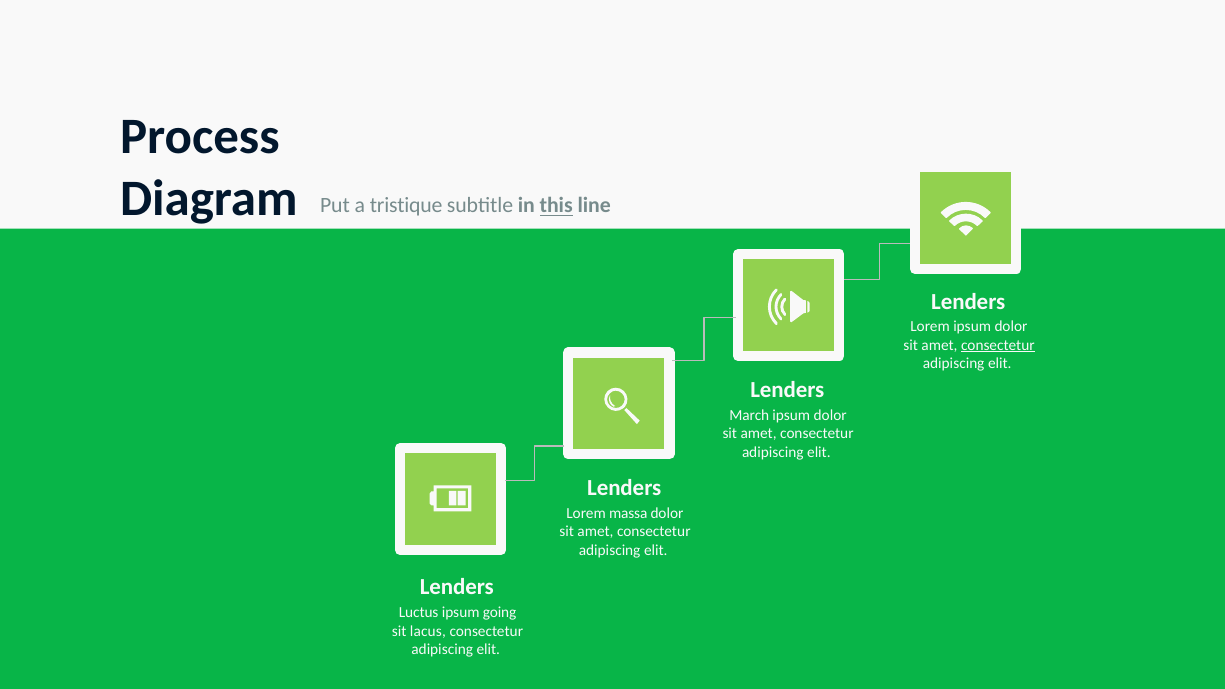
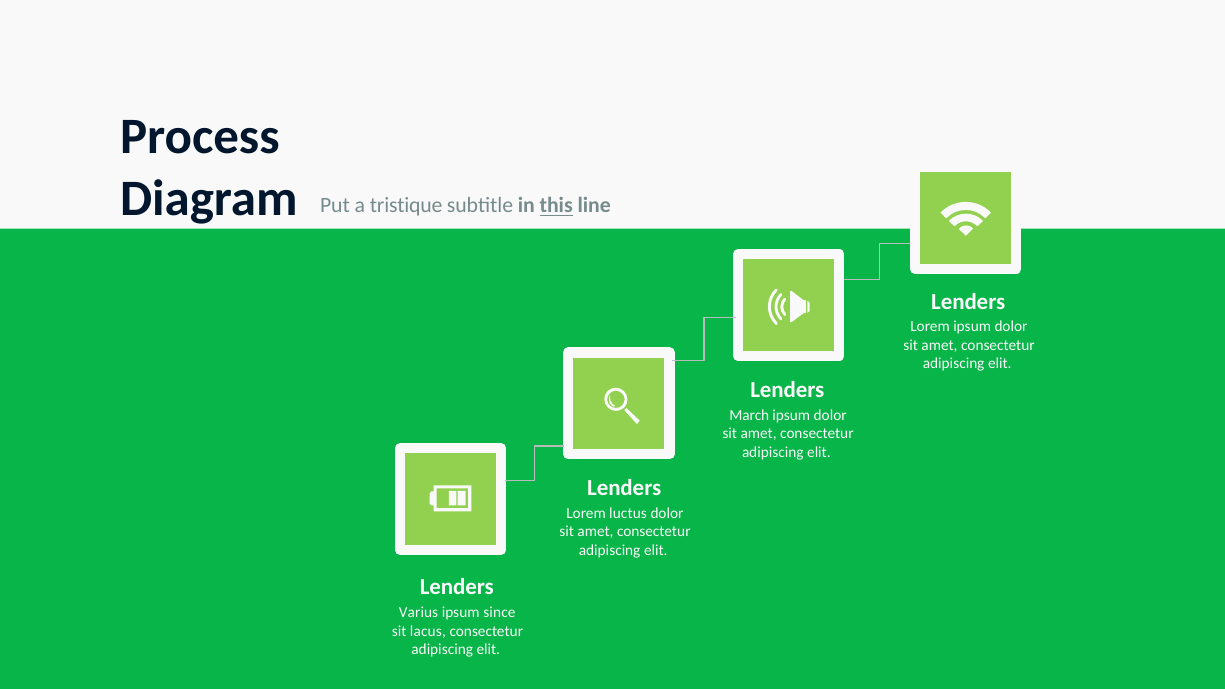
consectetur underline: present -> none (998, 345)
massa: massa -> luctus (628, 514)
Luctus: Luctus -> Varius (419, 613)
going: going -> since (499, 613)
